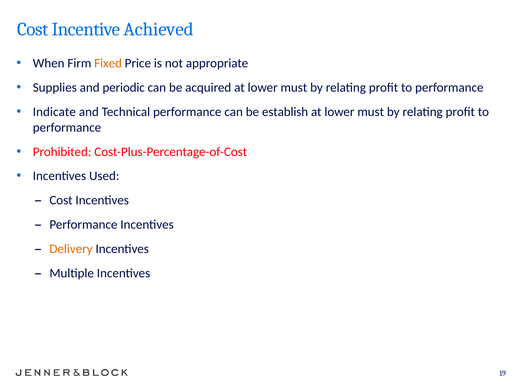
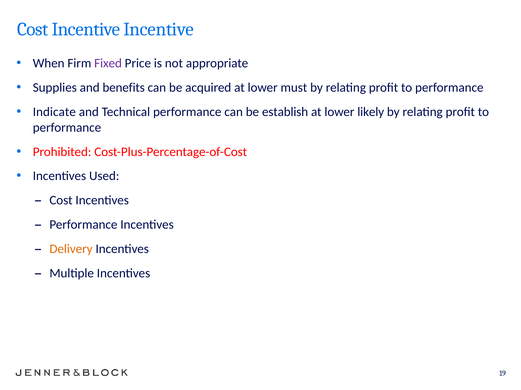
Incentive Achieved: Achieved -> Incentive (159, 29)
Fixed colour: orange -> purple (108, 63)
periodic: periodic -> benefits (124, 88)
must: must -> likely (371, 112)
